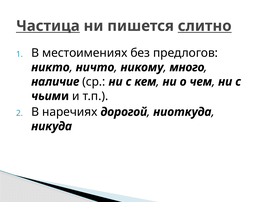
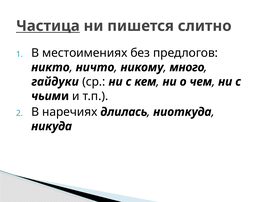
слитно underline: present -> none (205, 26)
наличие: наличие -> гайдуки (55, 82)
дорогой: дорогой -> длилась (124, 112)
